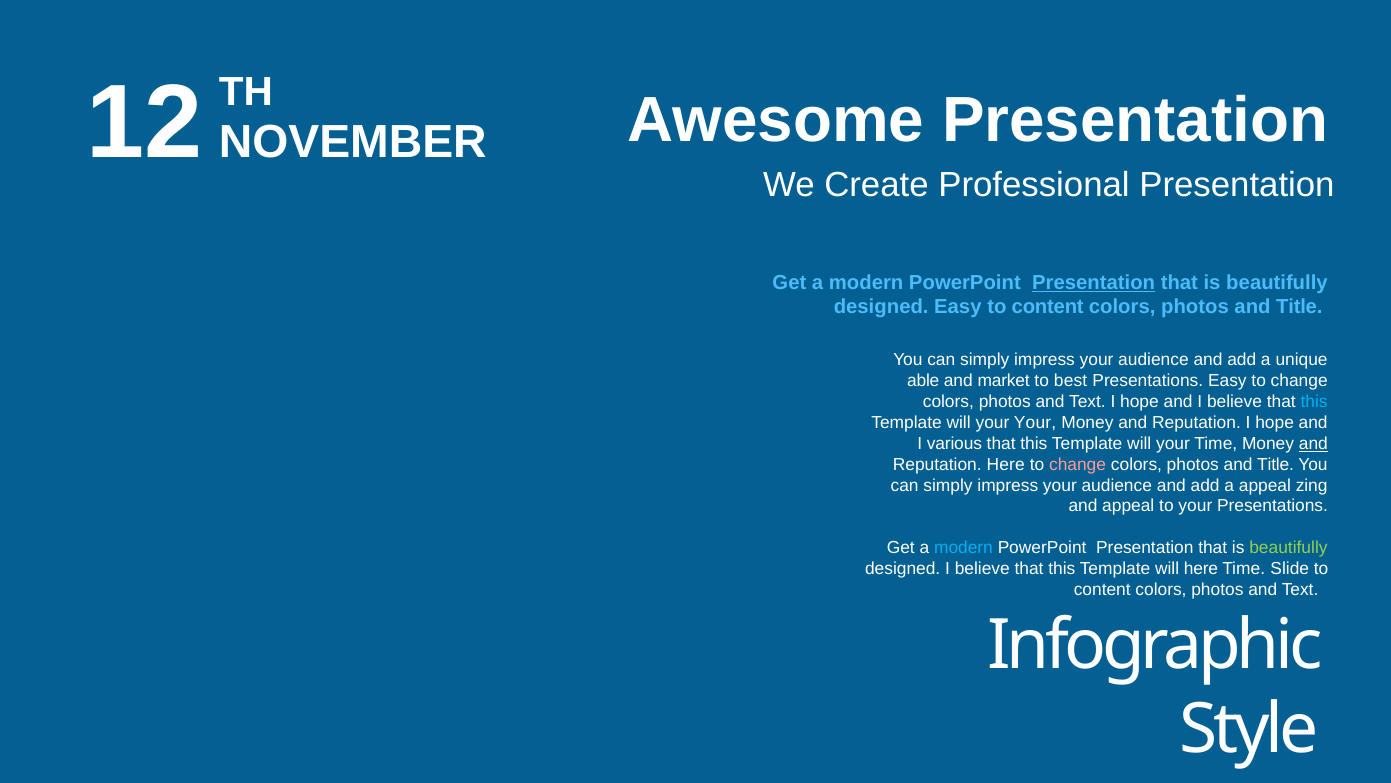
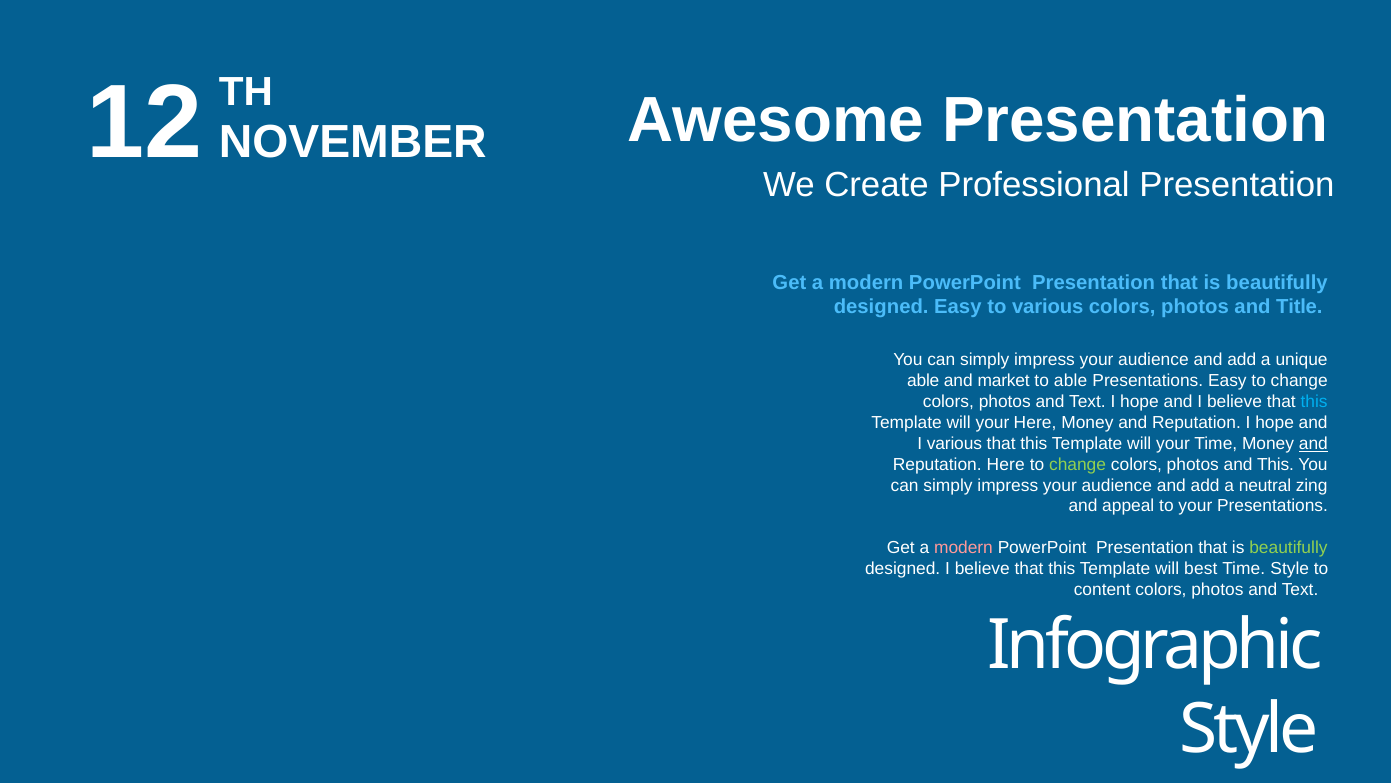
Presentation underline: present -> none (1094, 282)
Easy to content: content -> various (1048, 307)
to best: best -> able (1071, 381)
your Your: Your -> Here (1035, 422)
change colour: pink -> light green (1078, 464)
Title: Title -> This (1276, 464)
a appeal: appeal -> neutral (1265, 485)
modern colour: light blue -> pink (963, 548)
will here: here -> best (1201, 568)
Time Slide: Slide -> Style (1290, 568)
